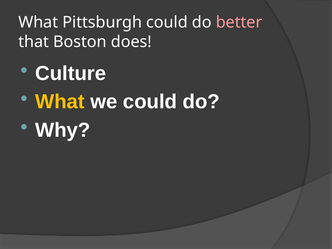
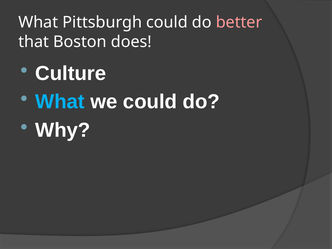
What colour: yellow -> light blue (60, 102)
